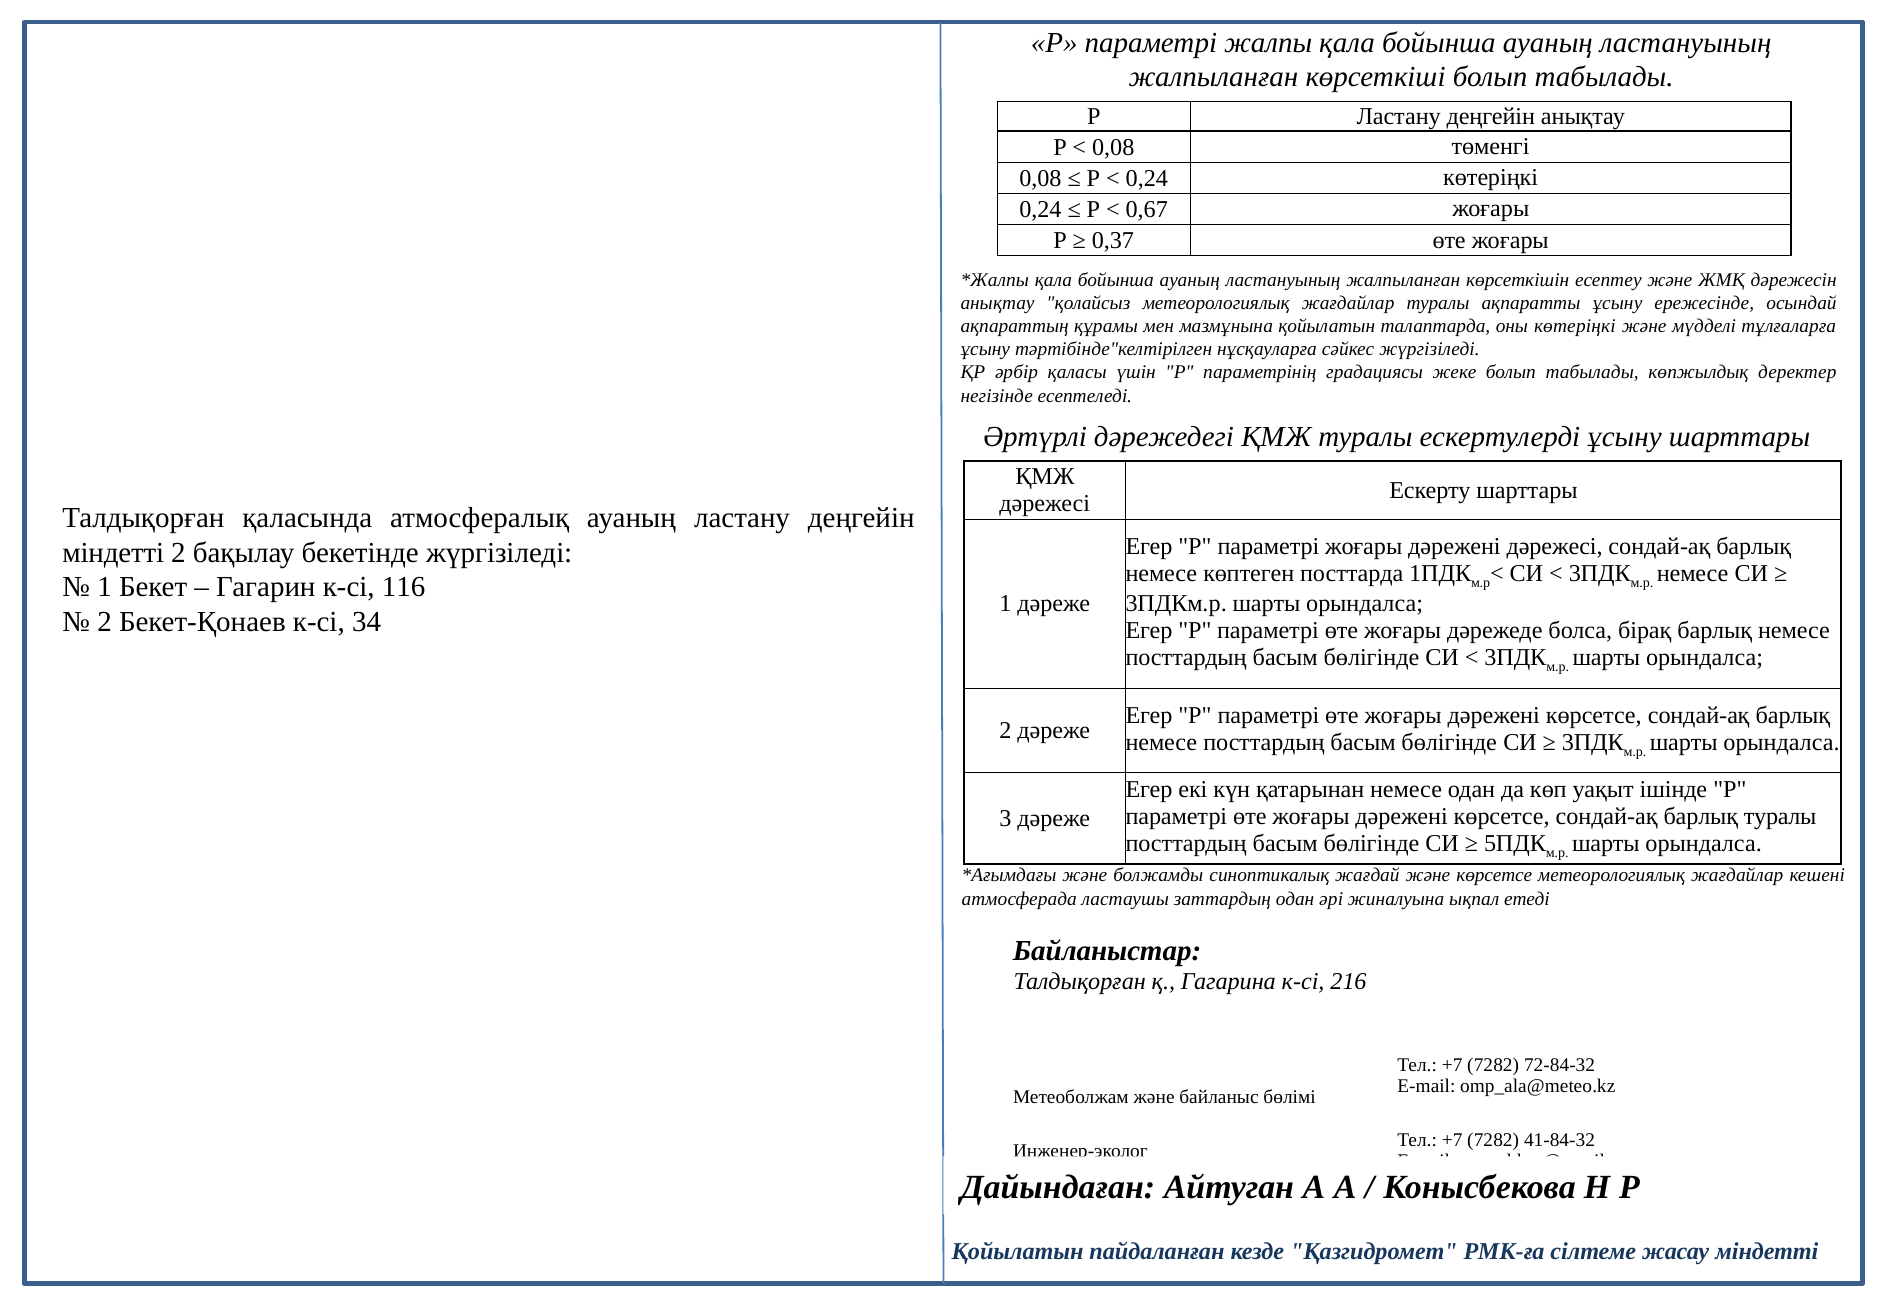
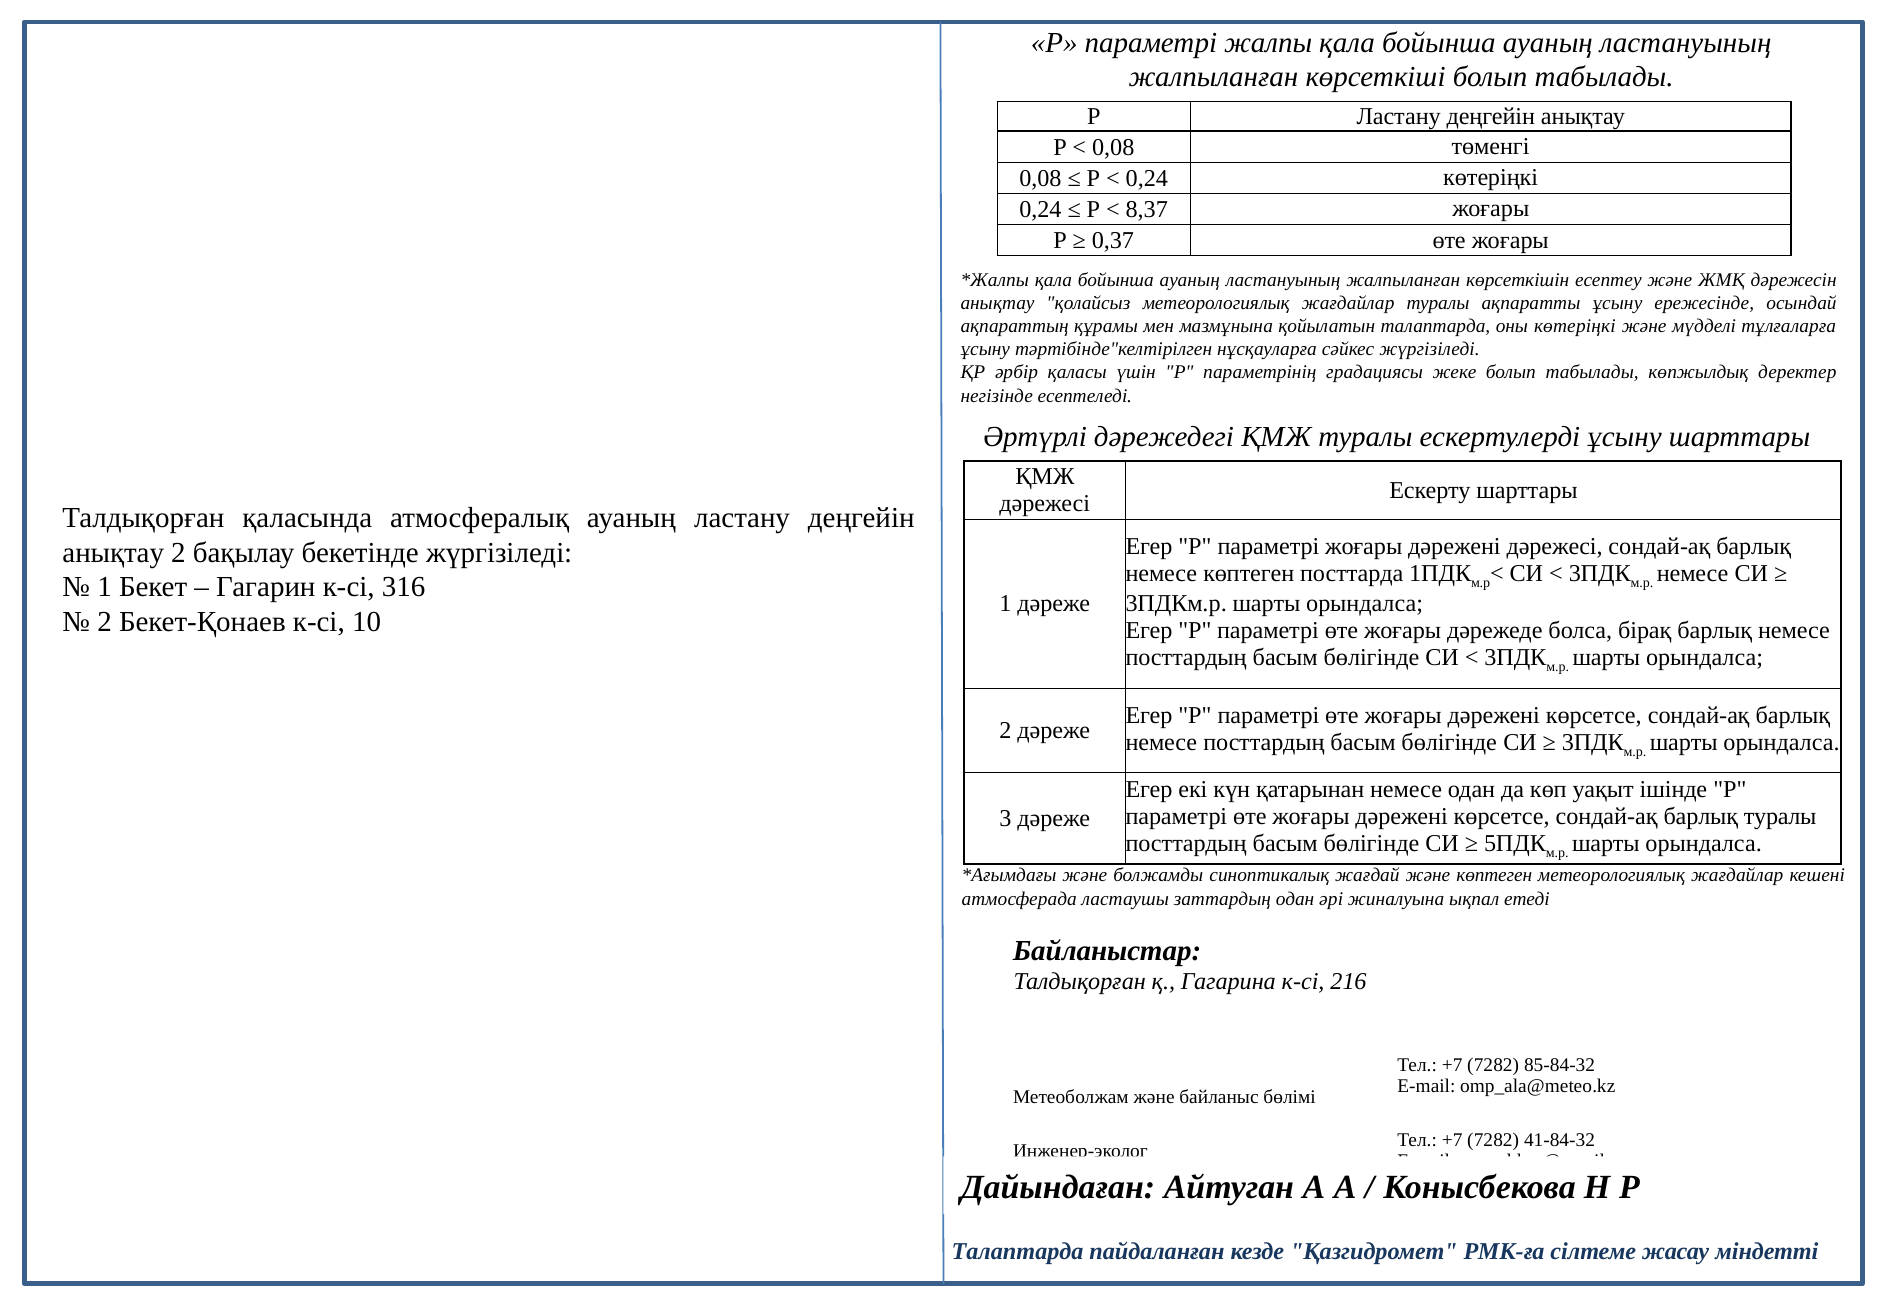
0,67: 0,67 -> 8,37 (1147, 210)
міндетті: міндетті -> анықтау (113, 553)
116: 116 -> 316 (404, 588)
34: 34 -> 10 (367, 622)
және көрсетсе: көрсетсе -> көптеген (1494, 876)
72-84-32: 72-84-32 -> 85-84-32 (1560, 1065)
Қойылатын: Қойылатын -> Талаптарда (1018, 1252)
